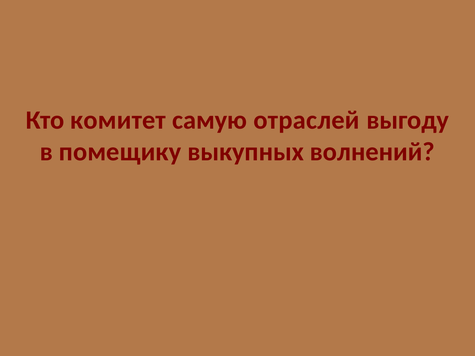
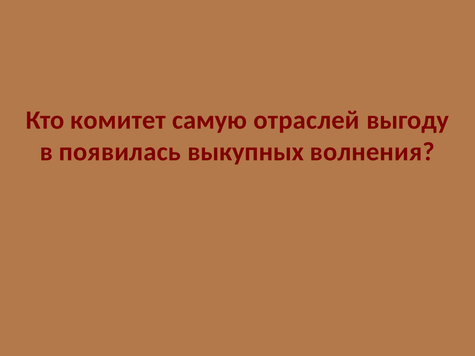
помещику: помещику -> появилась (120, 152)
волнений: волнений -> волнения (372, 152)
